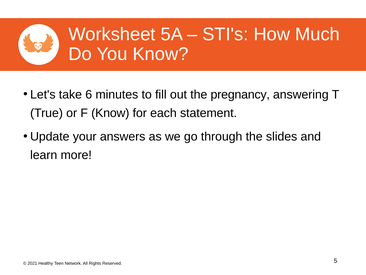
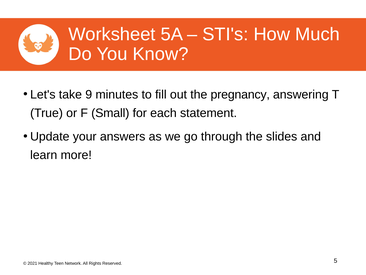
6: 6 -> 9 (89, 94)
F Know: Know -> Small (110, 113)
